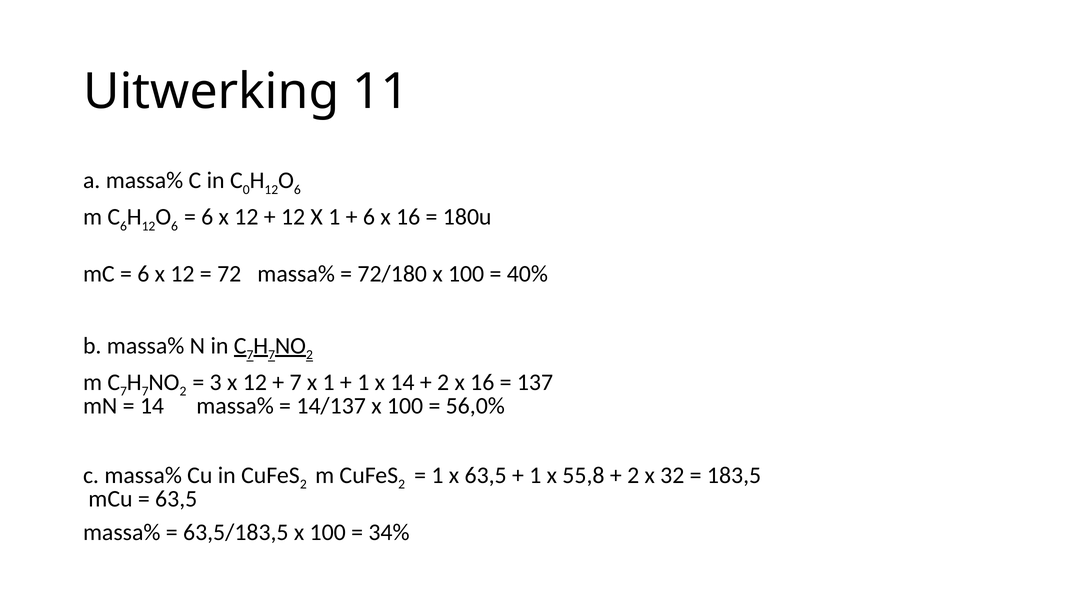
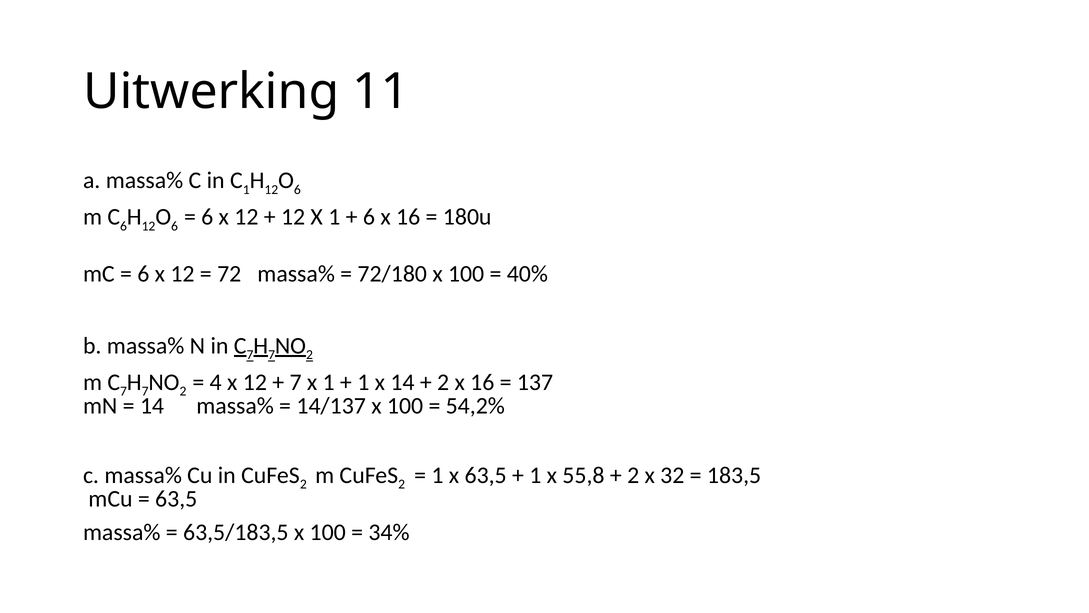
C 0: 0 -> 1 (246, 189)
3: 3 -> 4 (216, 382)
56,0%: 56,0% -> 54,2% (475, 406)
